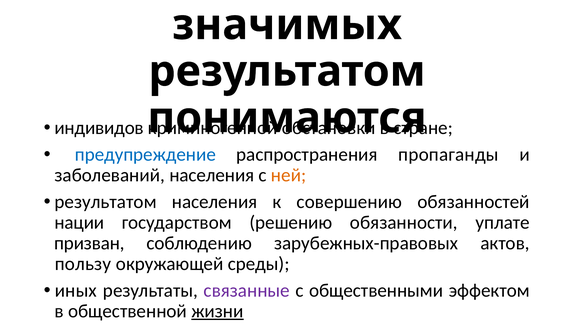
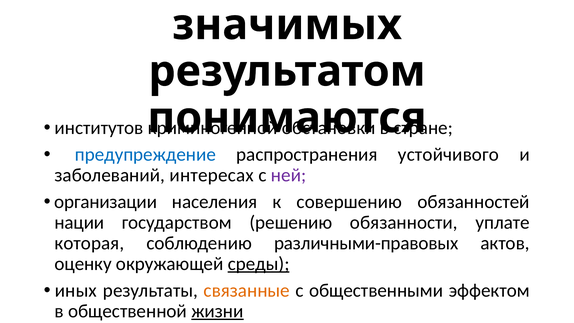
индивидов: индивидов -> институтов (99, 128)
пропаганды: пропаганды -> устойчивого (448, 154)
заболеваний населения: населения -> интересах (212, 175)
ней colour: orange -> purple (289, 175)
результатом: результатом -> организации (106, 202)
призван: призван -> которая (89, 243)
зарубежных-правовых: зарубежных-правовых -> различными-правовых (366, 243)
пользу: пользу -> оценку (83, 264)
среды underline: none -> present (259, 264)
связанные colour: purple -> orange (247, 290)
